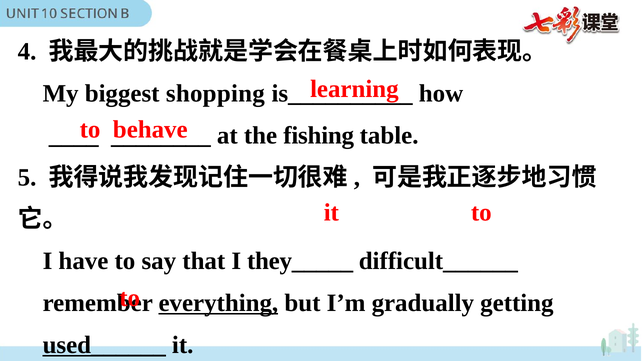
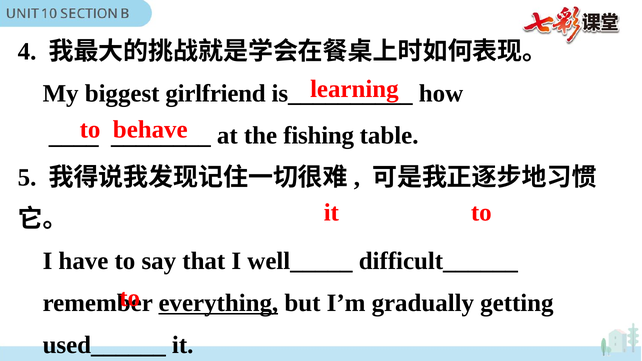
shopping: shopping -> girlfriend (216, 93)
they_____: they_____ -> well_____ (300, 261)
used______ underline: present -> none (104, 345)
